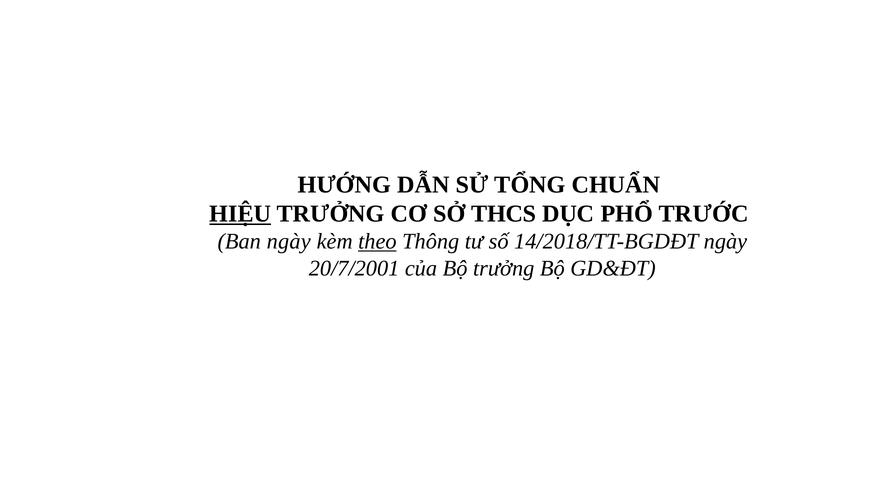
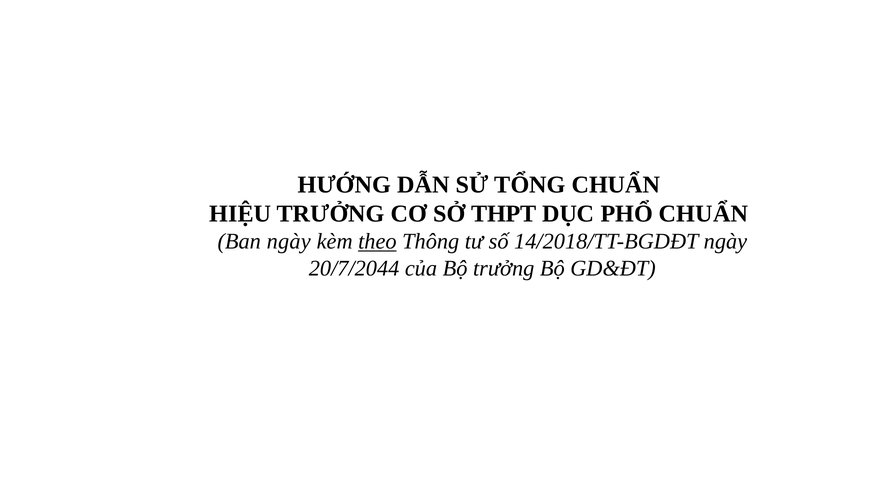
HIỆU underline: present -> none (240, 214)
THCS: THCS -> THPT (504, 214)
PHỔ TRƯỚC: TRƯỚC -> CHUẨN (704, 214)
20/7/2001: 20/7/2001 -> 20/7/2044 (354, 268)
